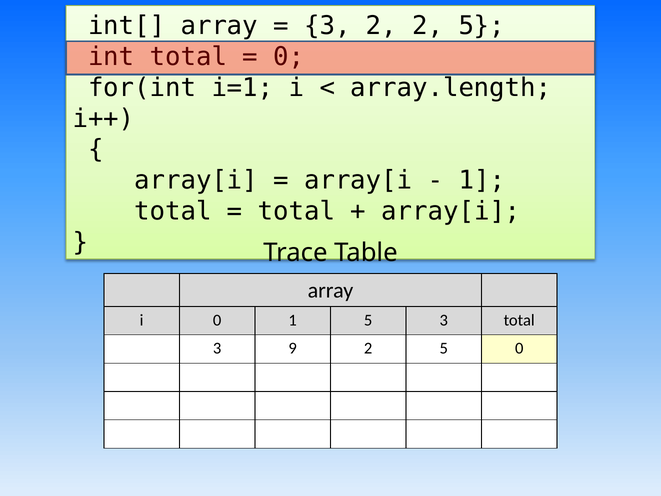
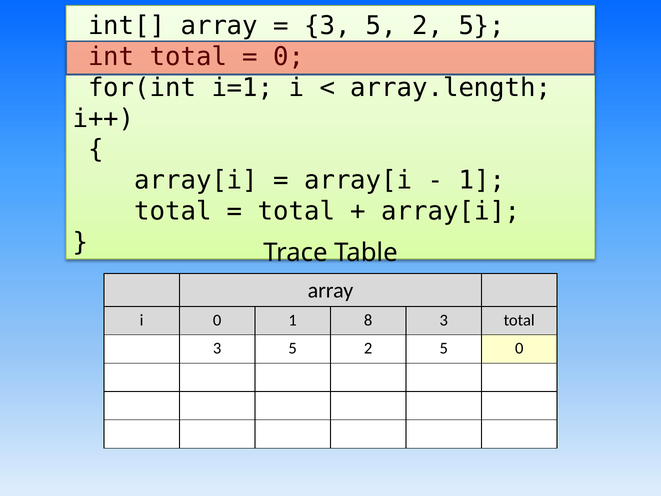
2: 2 -> 5 (381, 26)
1 5: 5 -> 8 (368, 320)
9: 9 -> 5 (293, 348)
